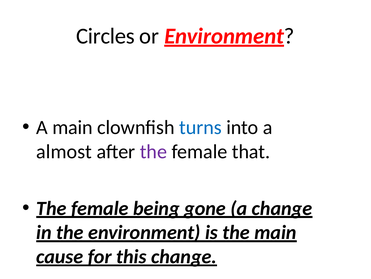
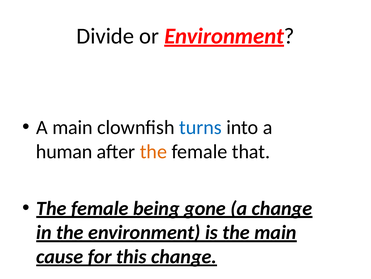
Circles: Circles -> Divide (105, 36)
almost: almost -> human (64, 151)
the colour: purple -> orange (153, 151)
